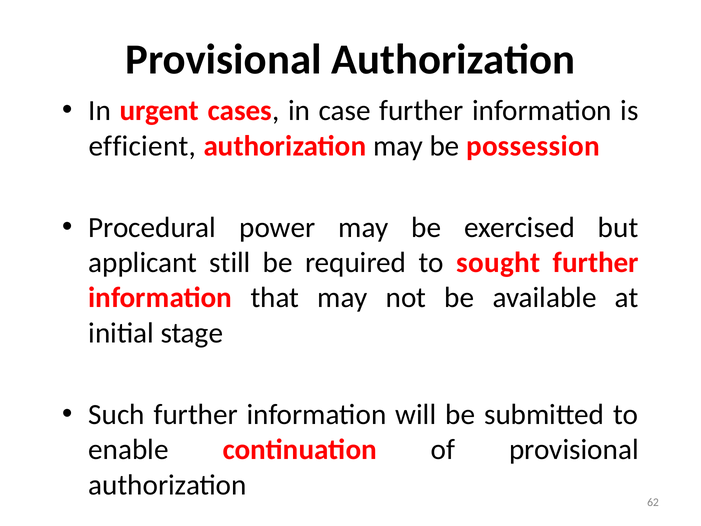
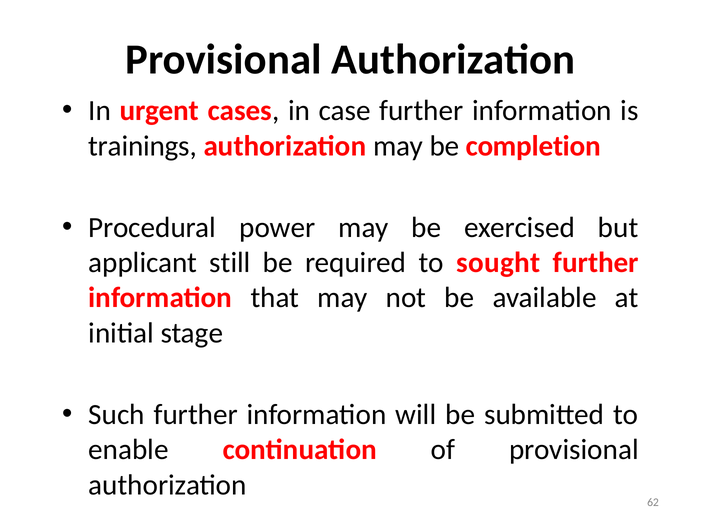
efficient: efficient -> trainings (143, 146)
possession: possession -> completion (533, 146)
